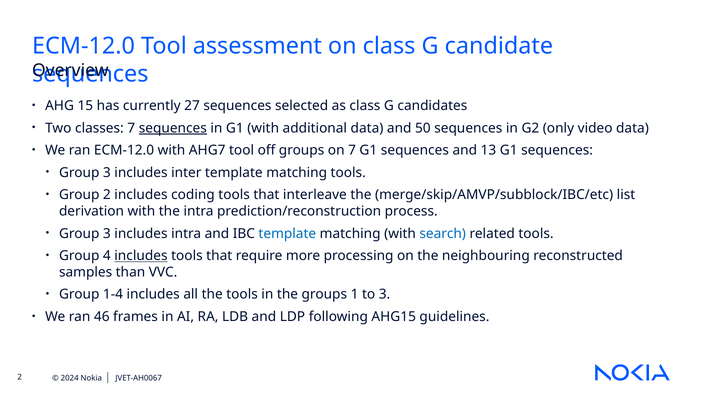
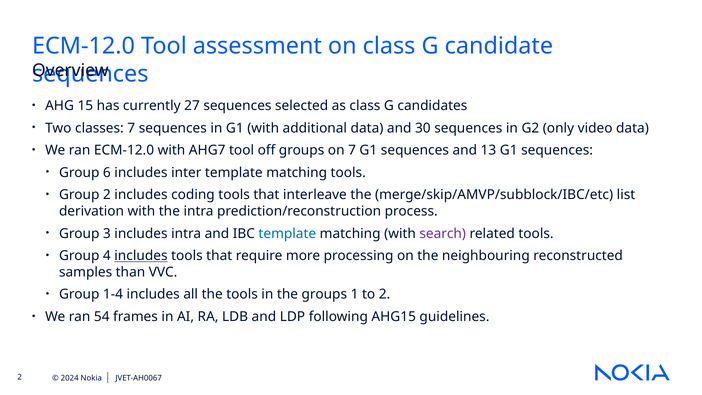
sequences underline: present -> none (173, 128)
50: 50 -> 30 (423, 128)
3: 3 -> 6 (107, 173)
search colour: blue -> purple (443, 234)
to 3: 3 -> 2 (385, 294)
46: 46 -> 54 (102, 317)
